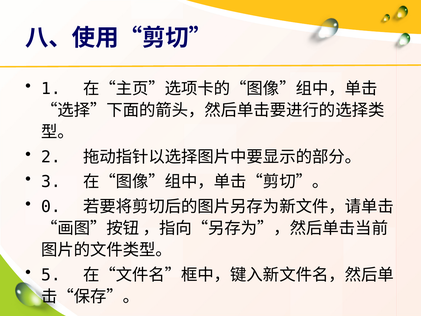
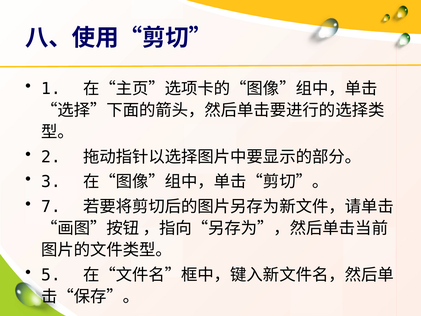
0: 0 -> 7 (51, 207)
